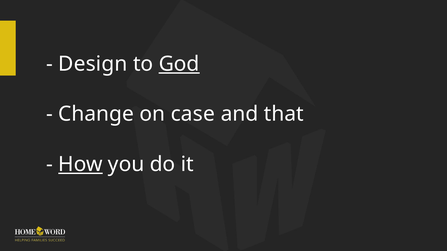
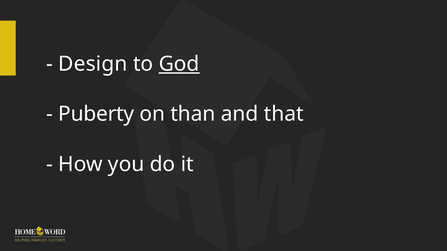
Change: Change -> Puberty (96, 114)
case: case -> than (193, 114)
How underline: present -> none (80, 165)
